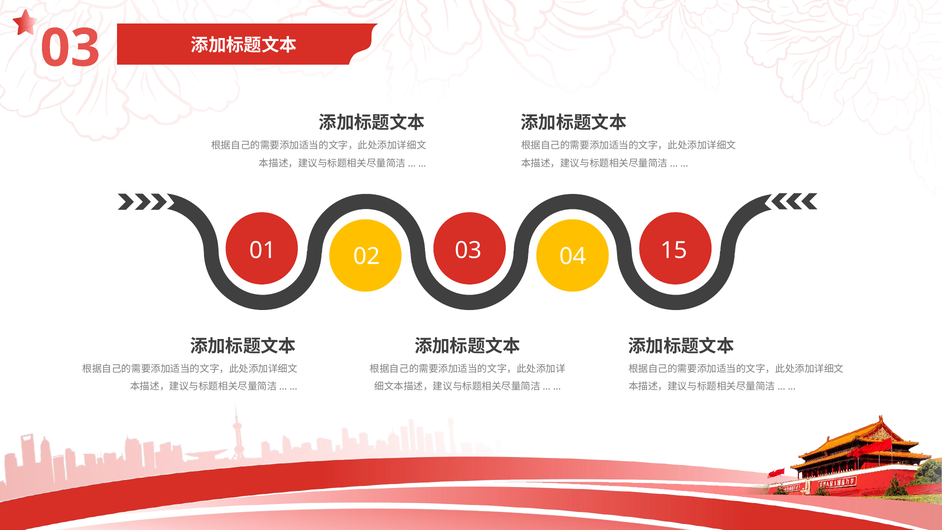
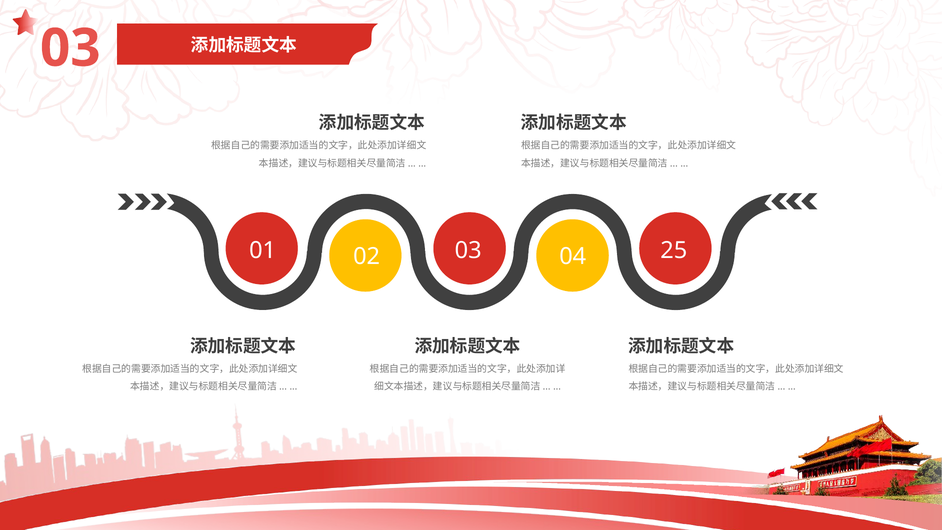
15: 15 -> 25 (674, 250)
